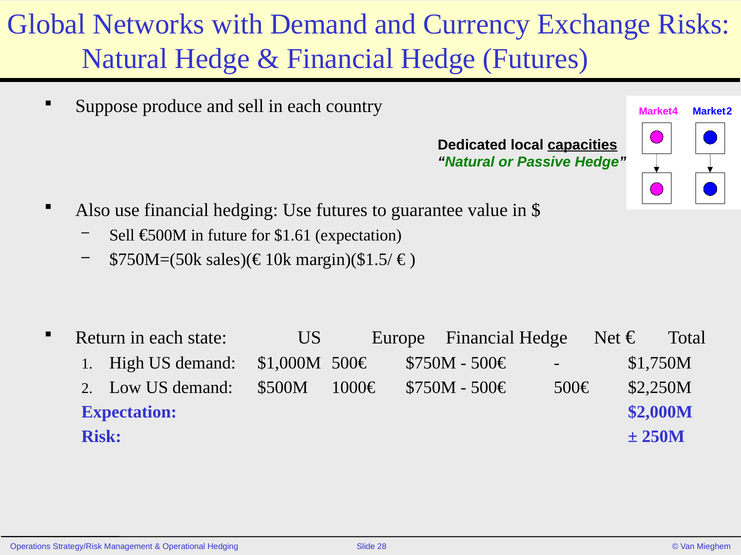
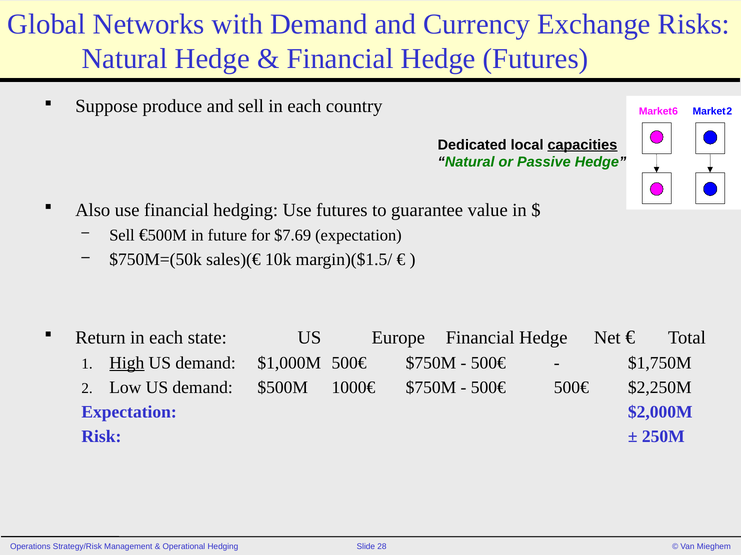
4: 4 -> 6 (675, 111)
$1.61: $1.61 -> $7.69 (293, 236)
High underline: none -> present (127, 363)
